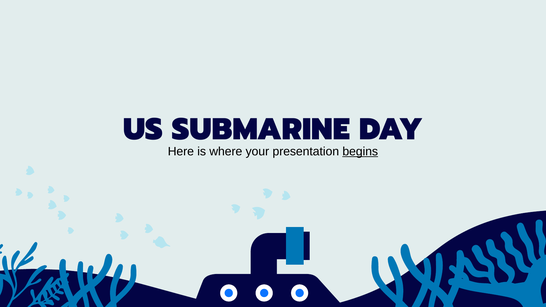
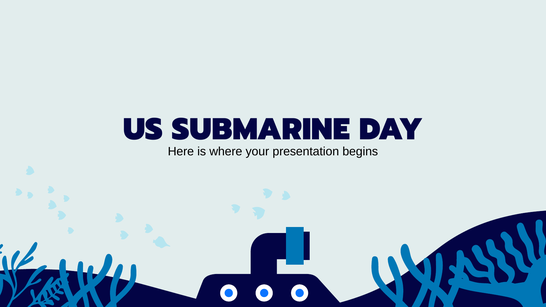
begins underline: present -> none (360, 152)
